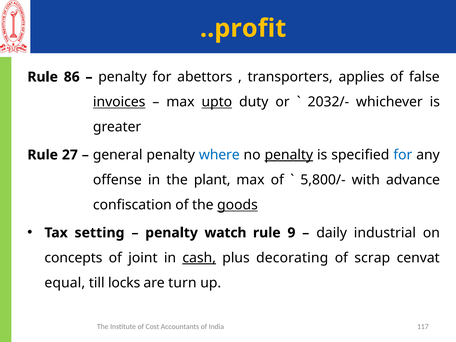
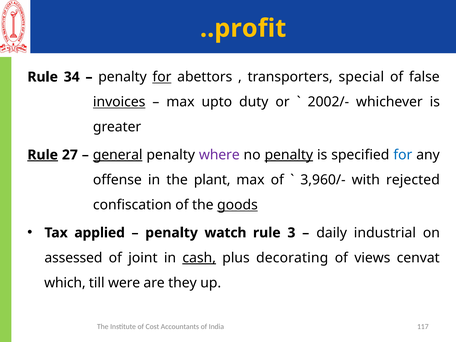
86: 86 -> 34 (72, 77)
for underline: none -> present (162, 77)
applies: applies -> special (361, 77)
upto underline: present -> none (217, 102)
2032/-: 2032/- -> 2002/- (328, 102)
Rule underline: none -> present (43, 155)
general underline: none -> present (118, 155)
where colour: blue -> purple (219, 155)
5,800/-: 5,800/- -> 3,960/- (323, 180)
advance: advance -> rejected (413, 180)
setting: setting -> applied (100, 233)
9: 9 -> 3 (291, 233)
concepts: concepts -> assessed (73, 258)
scrap: scrap -> views (372, 258)
equal: equal -> which (65, 283)
locks: locks -> were (124, 283)
turn: turn -> they (182, 283)
